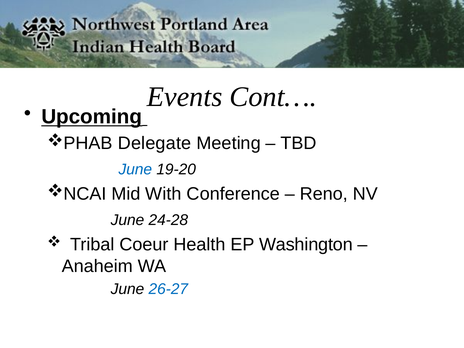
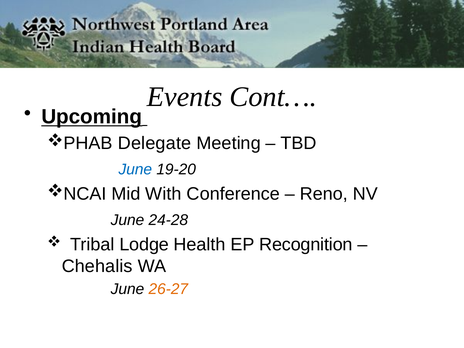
Coeur: Coeur -> Lodge (144, 244)
Washington: Washington -> Recognition (306, 244)
Anaheim: Anaheim -> Chehalis (97, 266)
26-27 colour: blue -> orange (168, 289)
